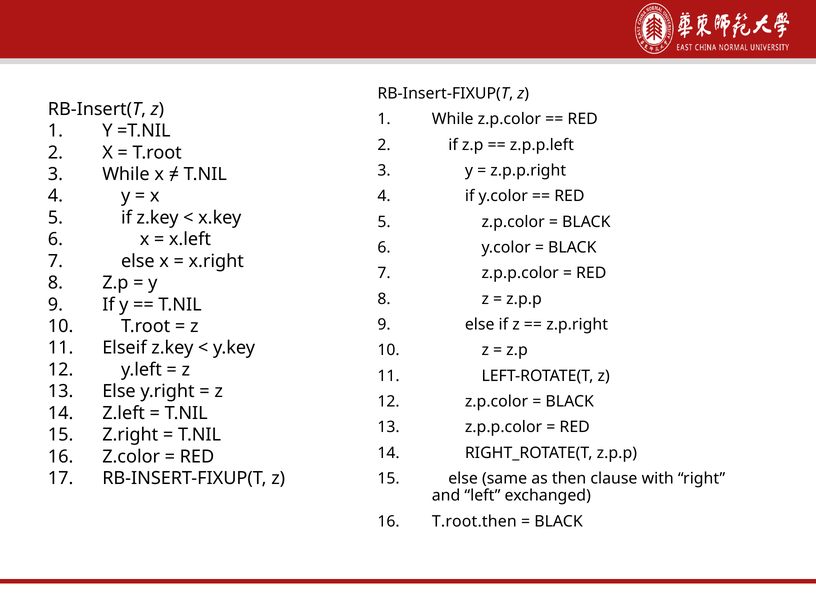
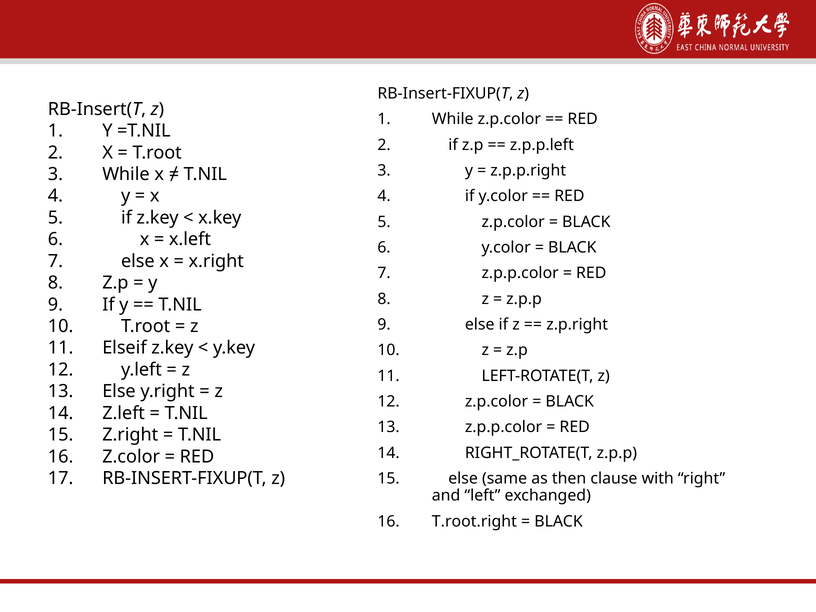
T.root.then: T.root.then -> T.root.right (474, 521)
